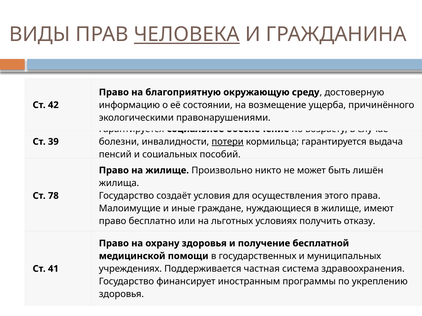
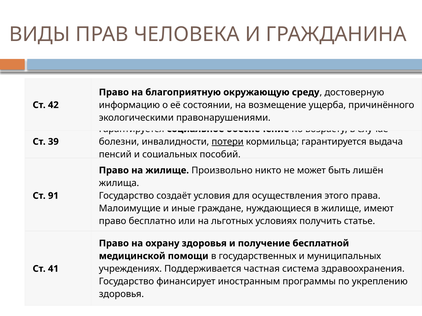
ЧЕЛОВЕКА underline: present -> none (187, 35)
78: 78 -> 91 (53, 196)
отказу: отказу -> статье (360, 221)
